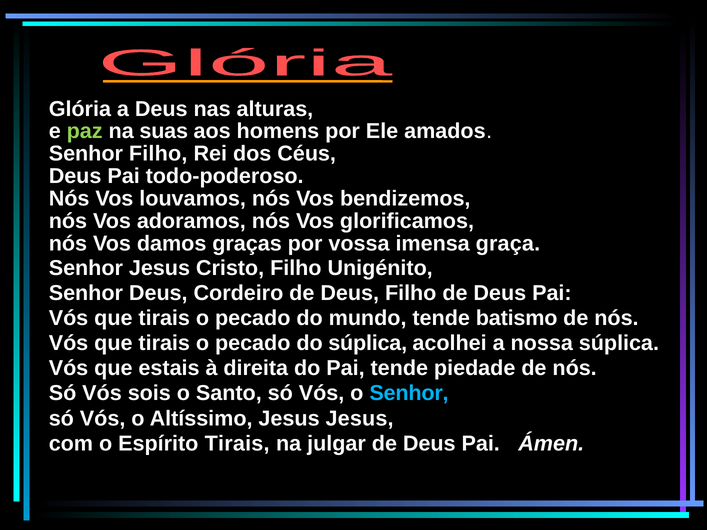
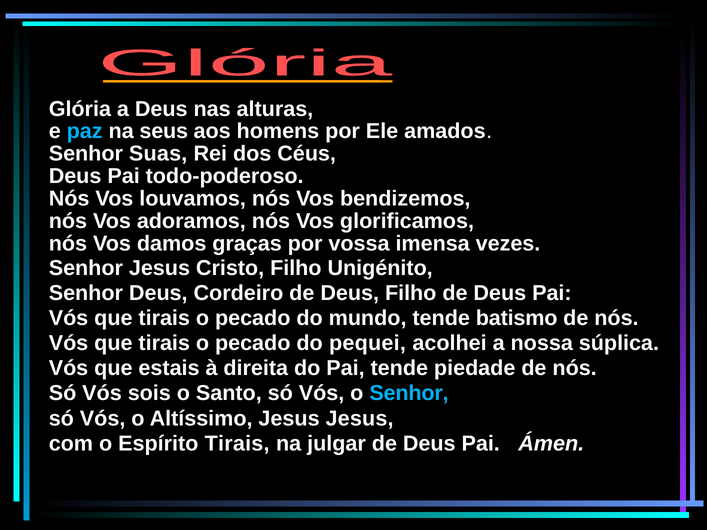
paz colour: light green -> light blue (85, 131)
suas: suas -> seus (164, 131)
Senhor Filho: Filho -> Suas (158, 154)
graça: graça -> vezes (508, 244)
do súplica: súplica -> pequei (367, 343)
